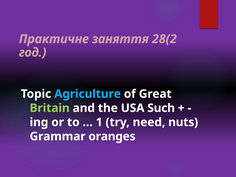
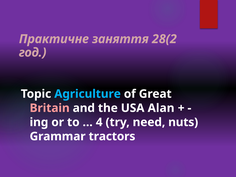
Britain colour: light green -> pink (50, 108)
Such: Such -> Alan (161, 108)
1: 1 -> 4 (99, 122)
oranges: oranges -> tractors (112, 136)
